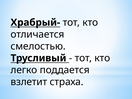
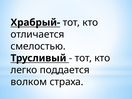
взлетит: взлетит -> волком (29, 82)
